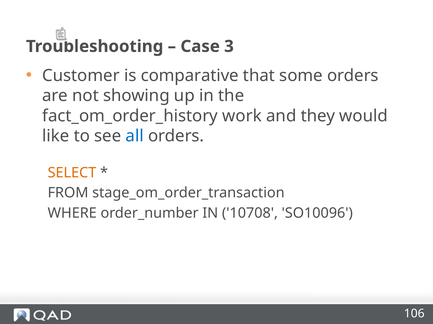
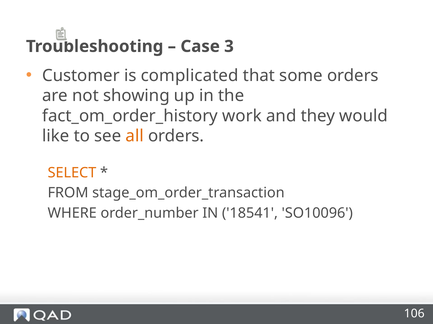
comparative: comparative -> complicated (190, 76)
all colour: blue -> orange (135, 136)
10708: 10708 -> 18541 (250, 213)
